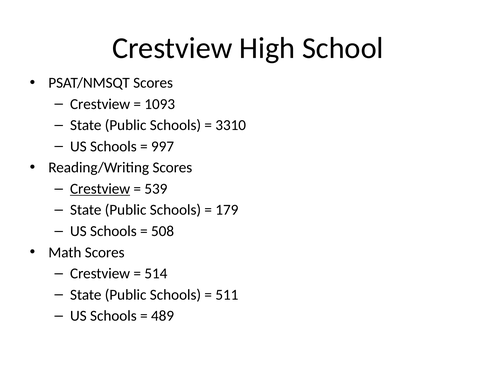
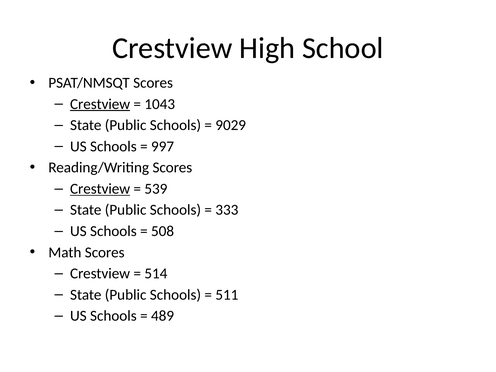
Crestview underline: none -> present (100, 104)
1093: 1093 -> 1043 (160, 104)
3310: 3310 -> 9029 (231, 125)
179: 179 -> 333 (227, 210)
